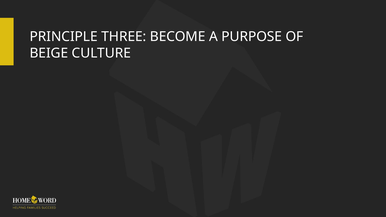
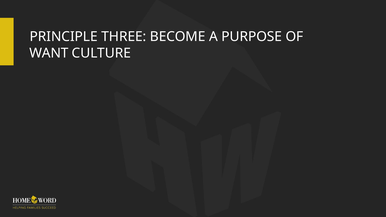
BEIGE: BEIGE -> WANT (49, 53)
